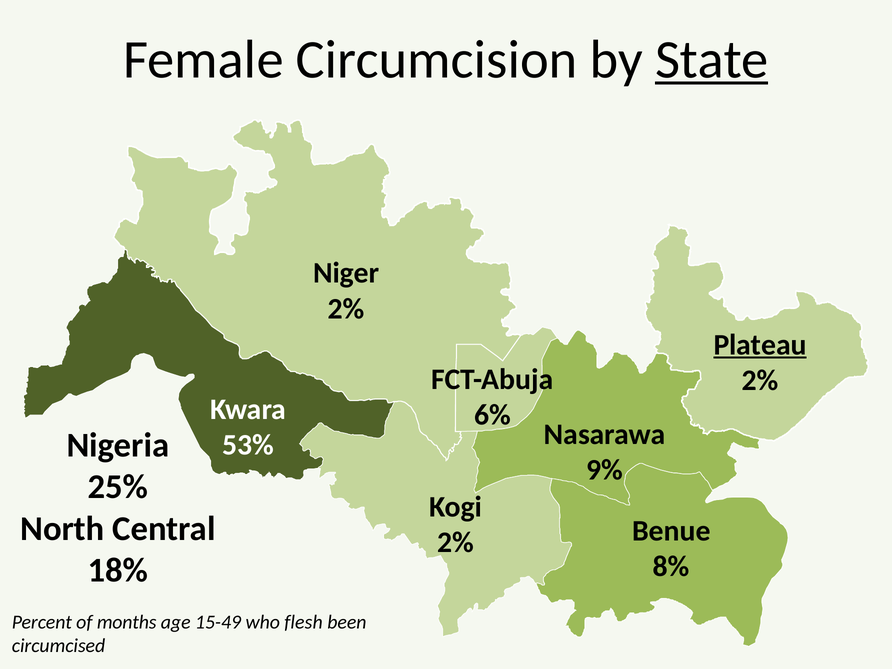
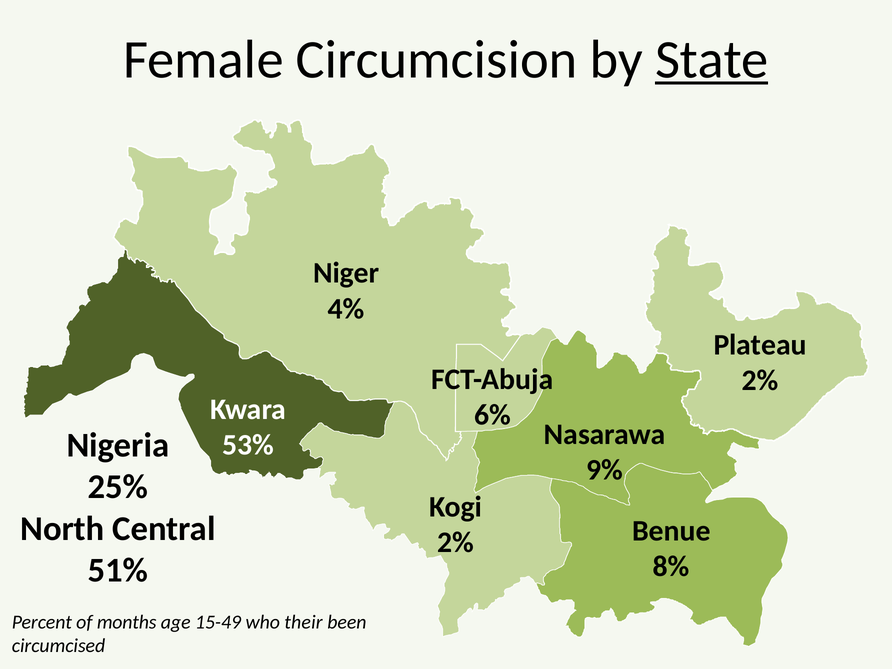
2%: 2% -> 4% (346, 309)
Plateau underline: present -> none (760, 345)
18%: 18% -> 51% (118, 570)
flesh: flesh -> their (303, 622)
